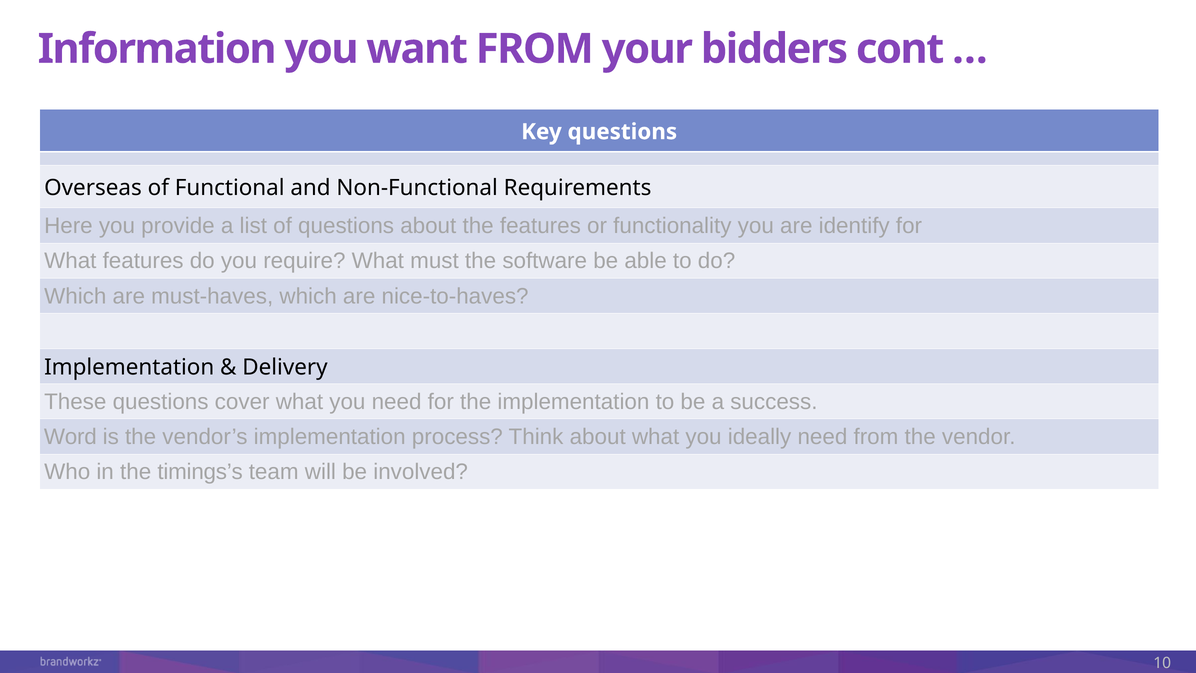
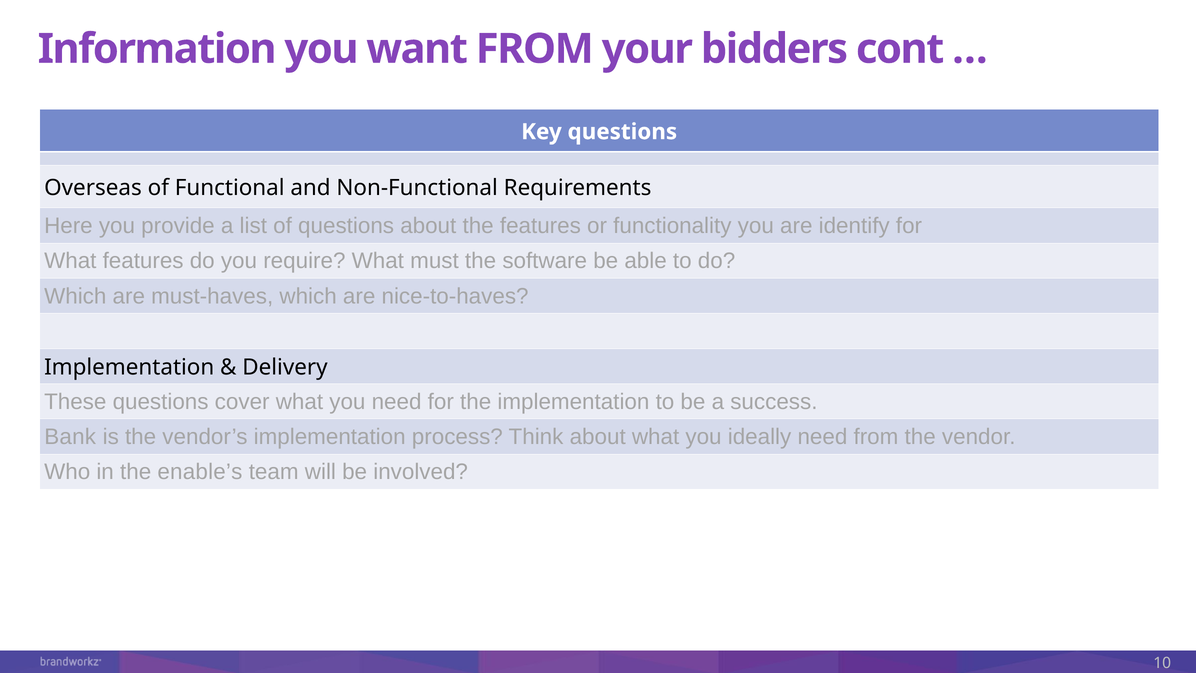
Word: Word -> Bank (70, 437)
timings’s: timings’s -> enable’s (200, 472)
